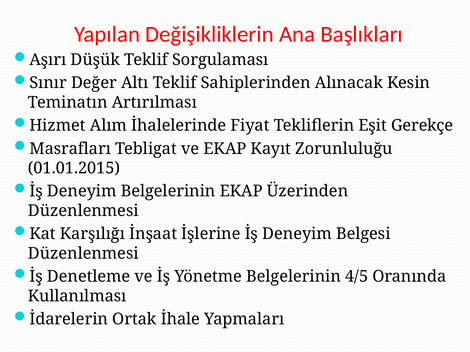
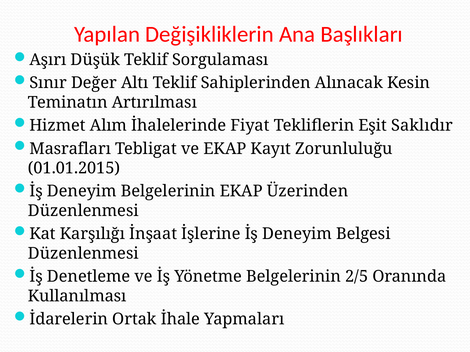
Gerekçe: Gerekçe -> Saklıdır (422, 126)
4/5: 4/5 -> 2/5 (357, 277)
